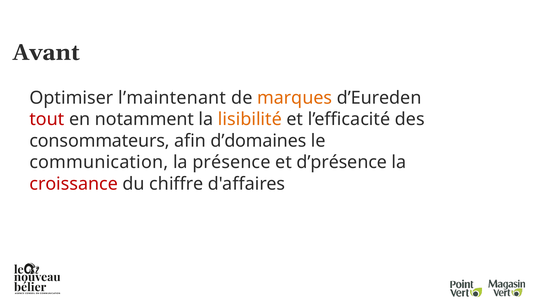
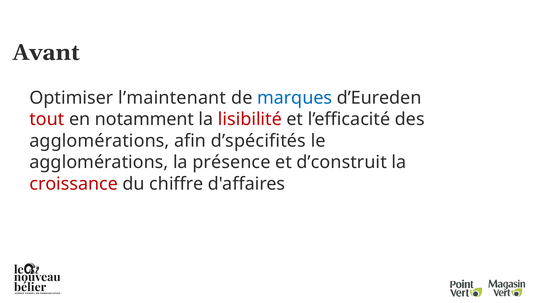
marques colour: orange -> blue (295, 98)
lisibilité colour: orange -> red (250, 119)
consommateurs: consommateurs -> agglomérations (99, 141)
d’domaines: d’domaines -> d’spécifités (258, 141)
communication: communication -> agglomérations (99, 163)
d’présence: d’présence -> d’construit (342, 163)
